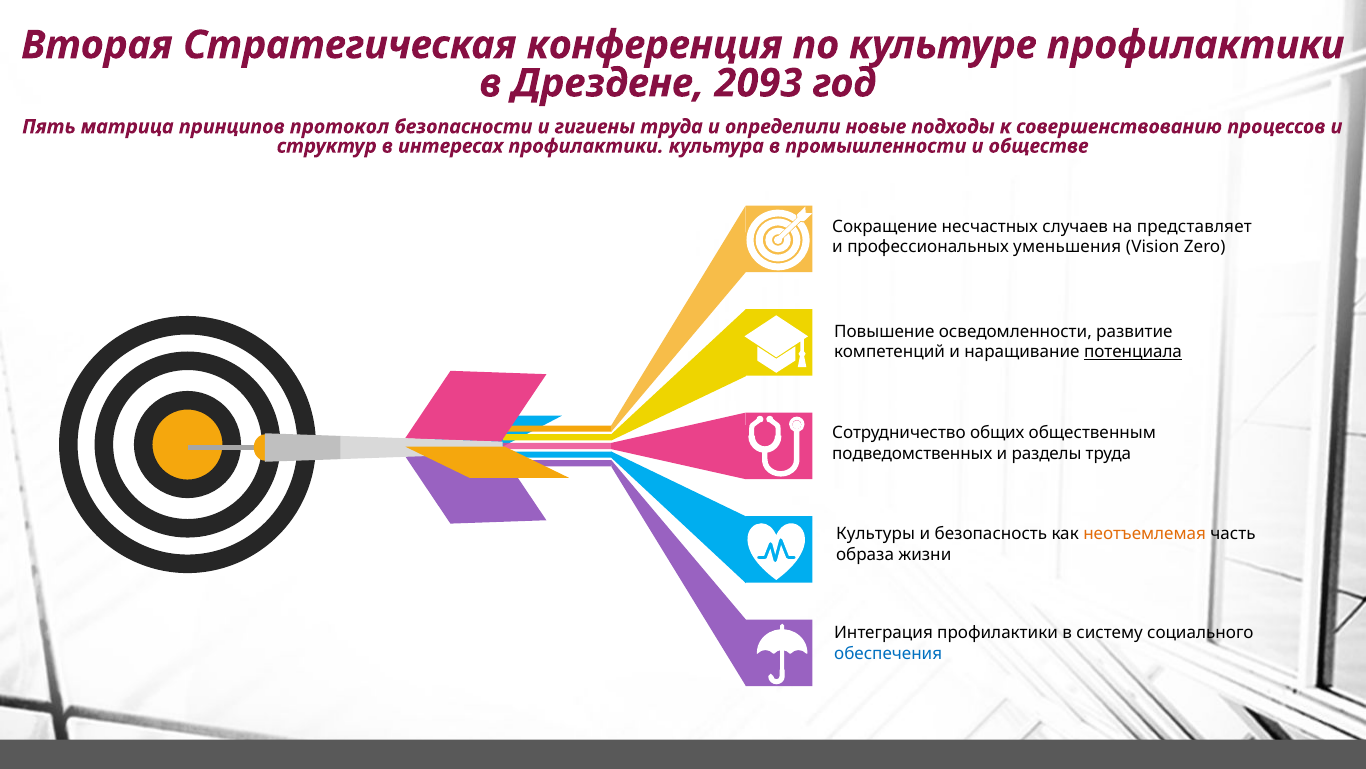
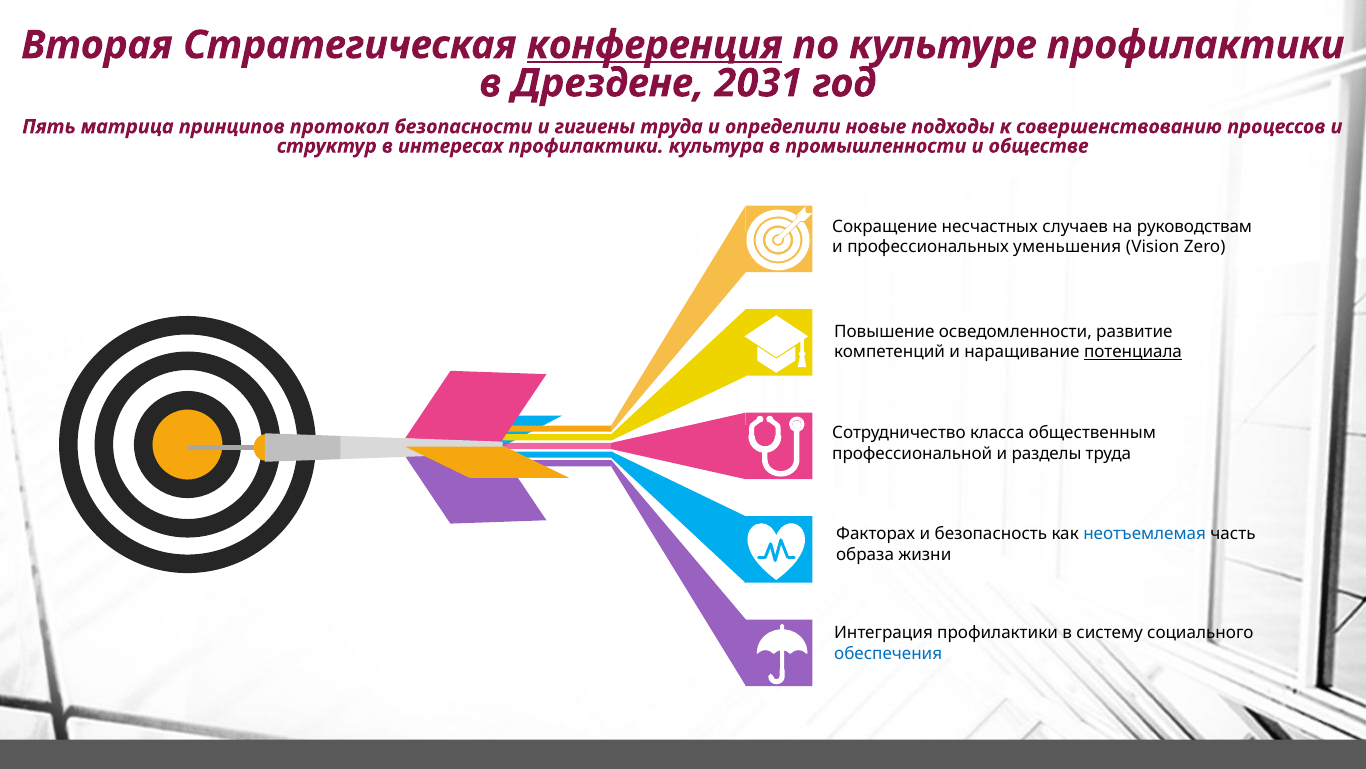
конференция underline: none -> present (655, 45)
2093: 2093 -> 2031 (758, 83)
представляет: представляет -> руководствам (1194, 226)
общих: общих -> класса (997, 433)
подведомственных: подведомственных -> профессиональной (912, 453)
Культуры: Культуры -> Факторах (876, 534)
неотъемлемая colour: orange -> blue (1145, 534)
